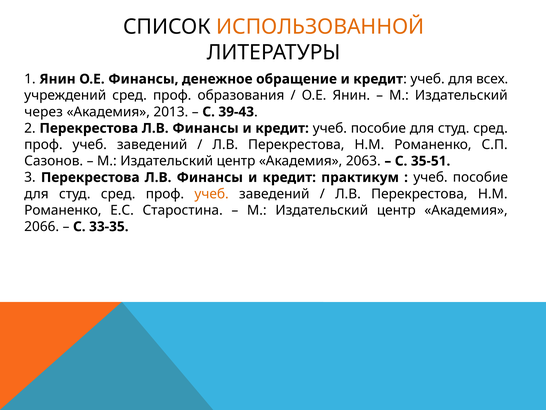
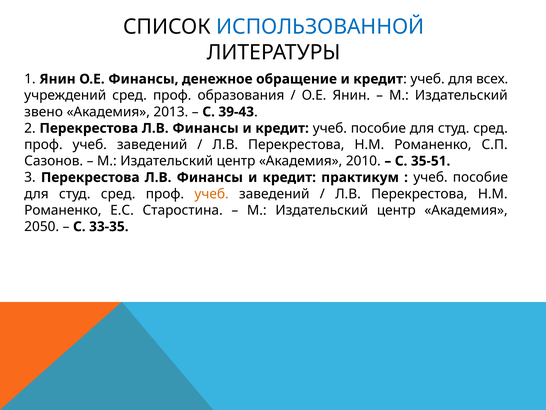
ИСПОЛЬЗОВАННОЙ colour: orange -> blue (320, 27)
через: через -> звено (44, 112)
2063: 2063 -> 2010 (363, 161)
2066: 2066 -> 2050 (42, 226)
